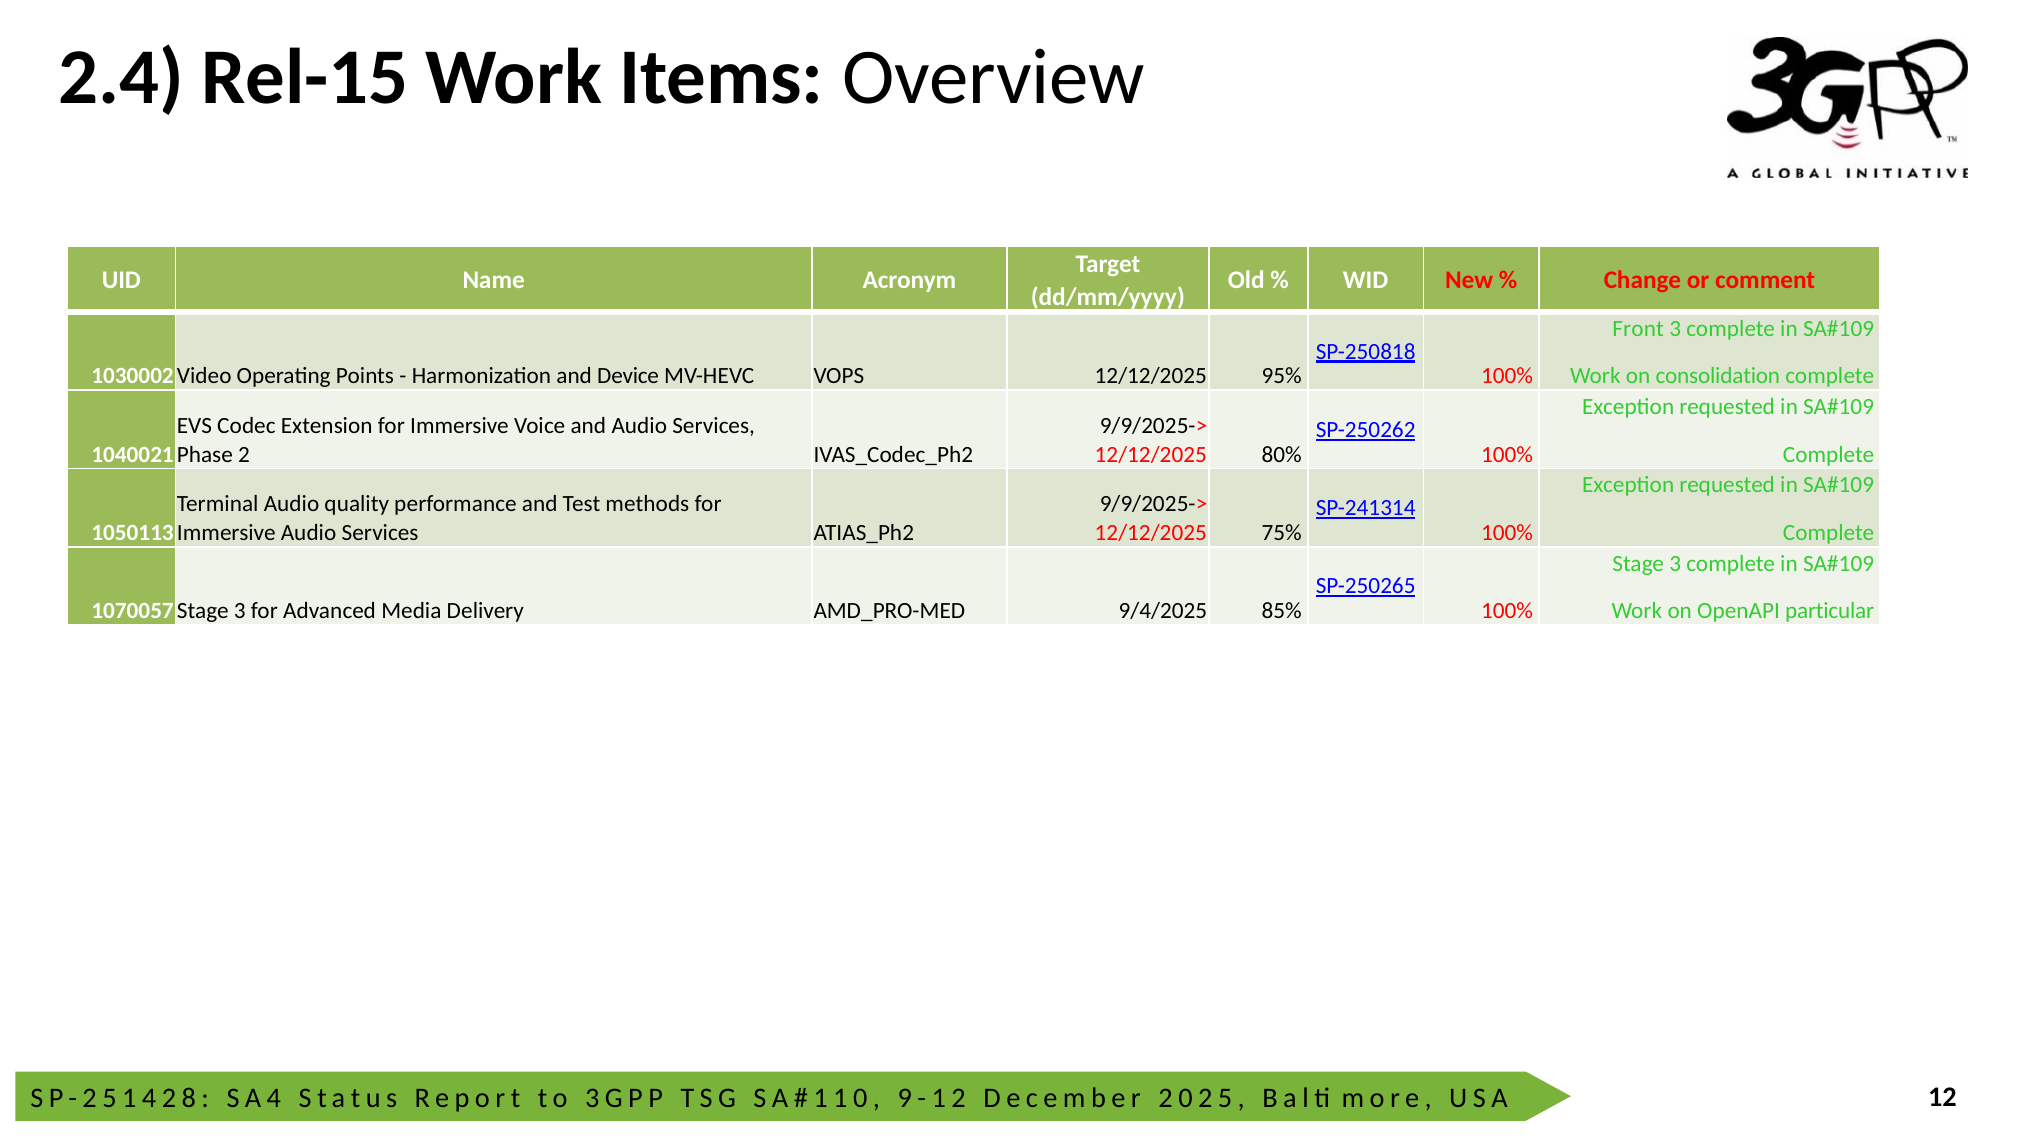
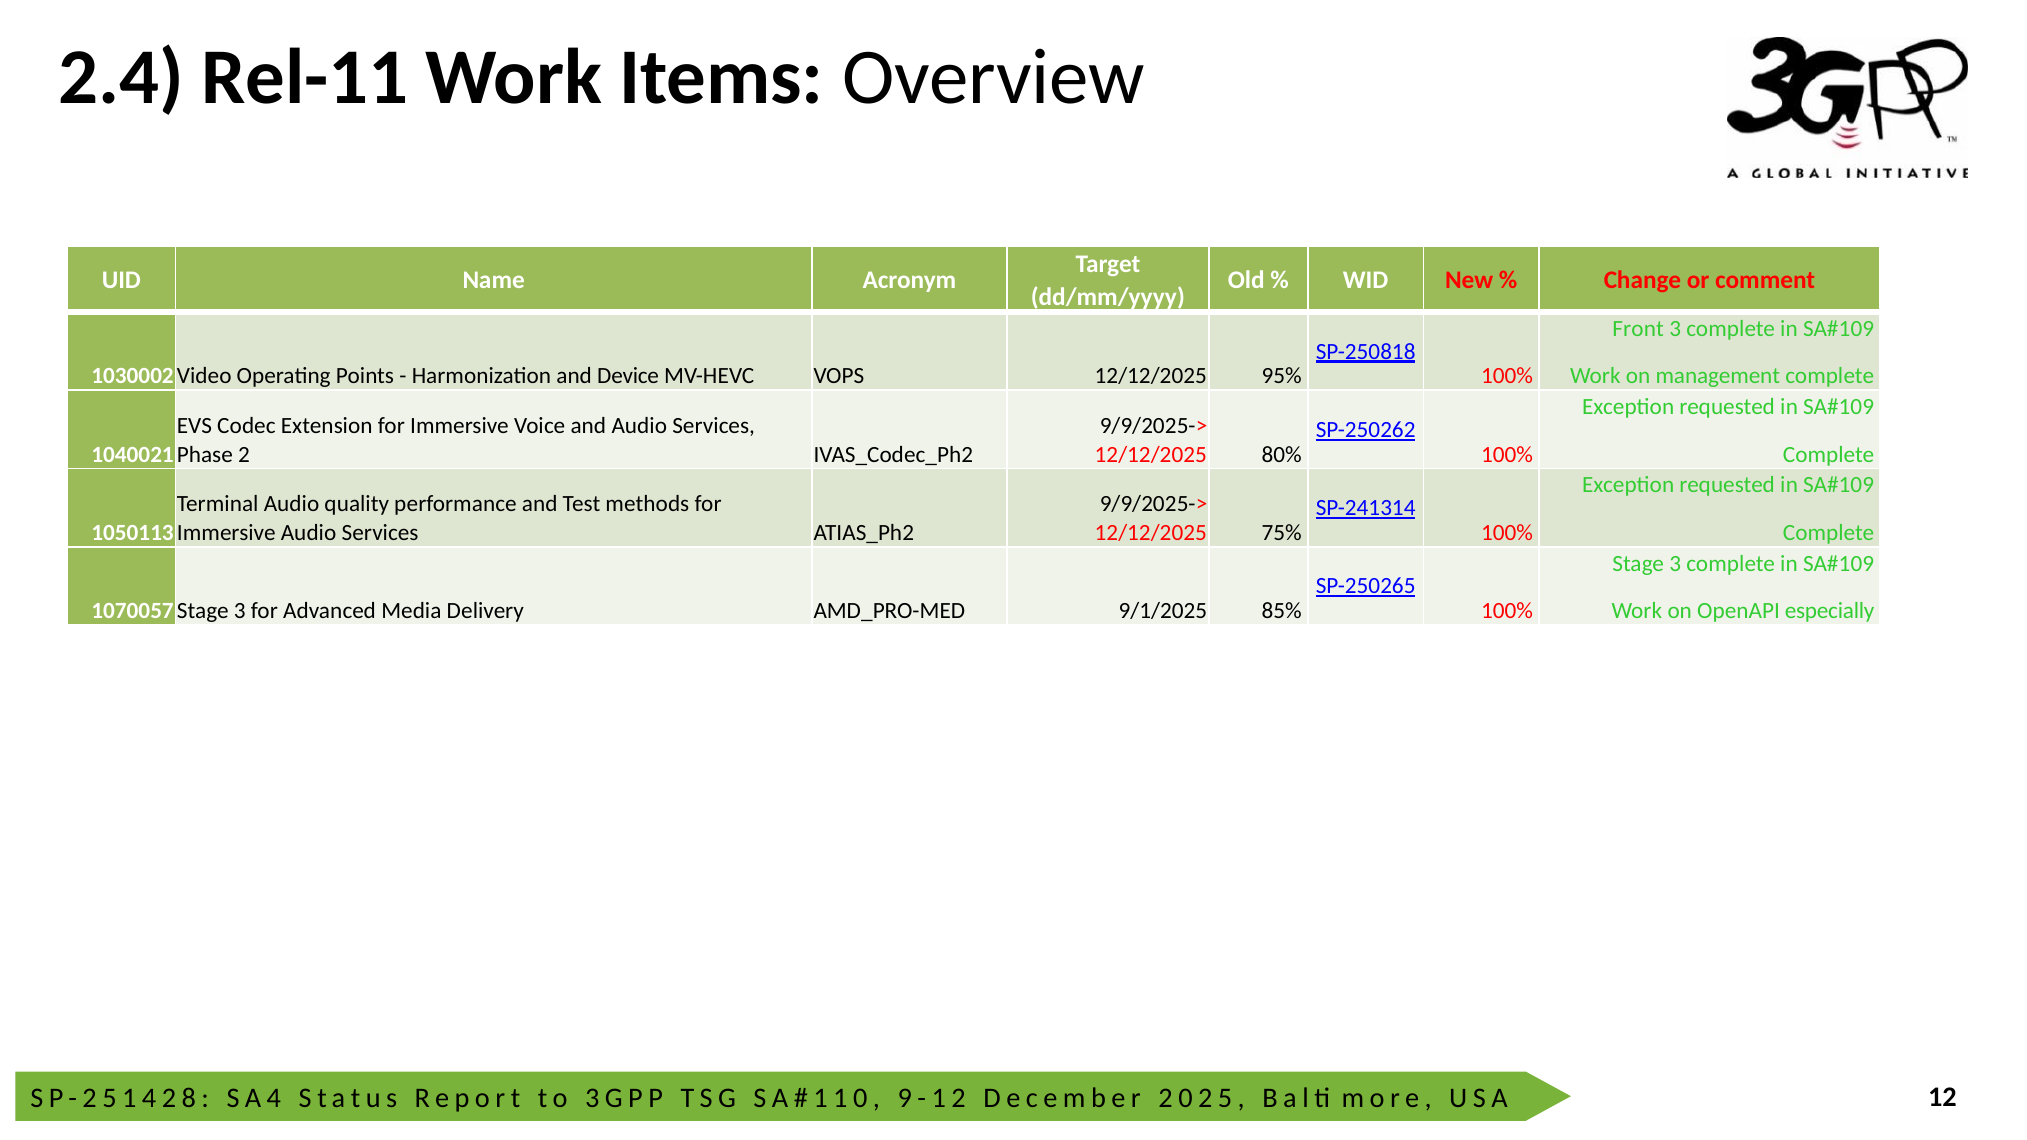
Rel-15: Rel-15 -> Rel-11 (305, 78)
consolidation: consolidation -> management (1718, 376)
9/4/2025: 9/4/2025 -> 9/1/2025 (1163, 611)
particular: particular -> especially (1830, 611)
